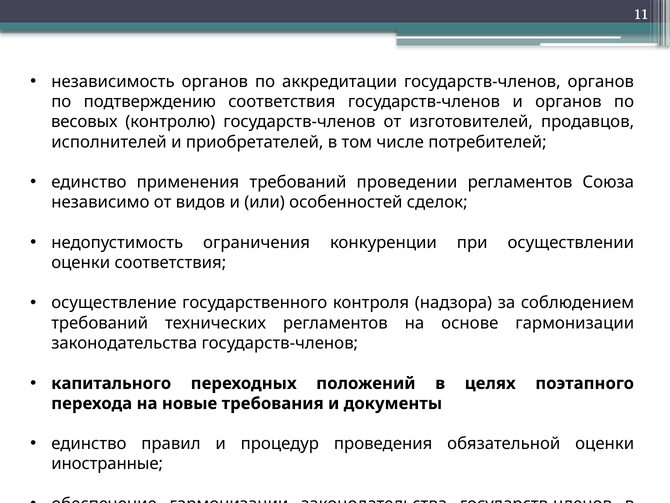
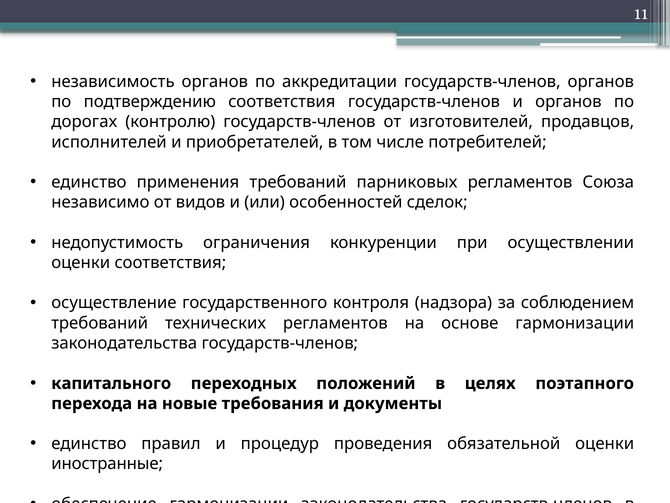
весовых: весовых -> дорогах (84, 122)
проведении: проведении -> парниковых (407, 182)
